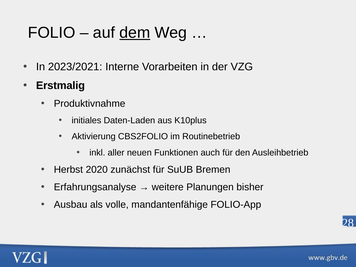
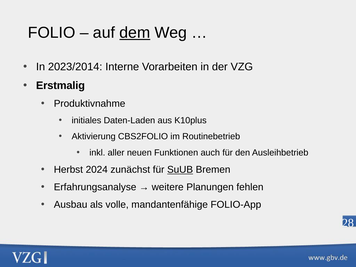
2023/2021: 2023/2021 -> 2023/2014 (75, 67)
2020: 2020 -> 2024 (97, 170)
SuUB underline: none -> present (180, 170)
bisher: bisher -> fehlen (250, 187)
